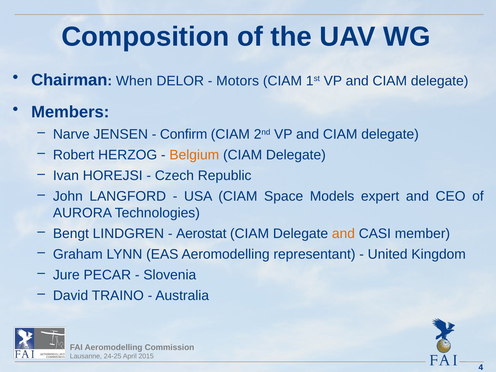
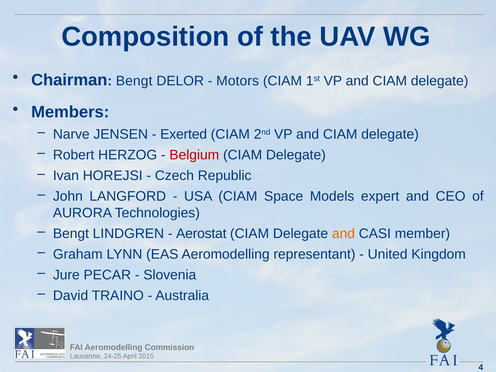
When: When -> Bengt (134, 81)
Confirm: Confirm -> Exerted (184, 134)
Belgium colour: orange -> red (194, 155)
